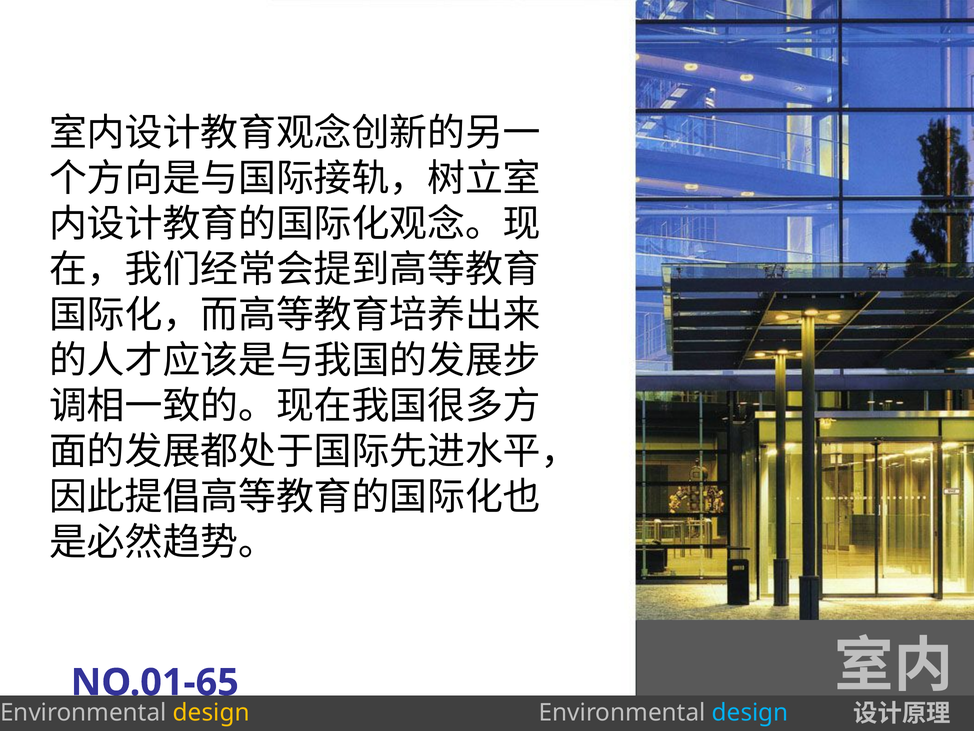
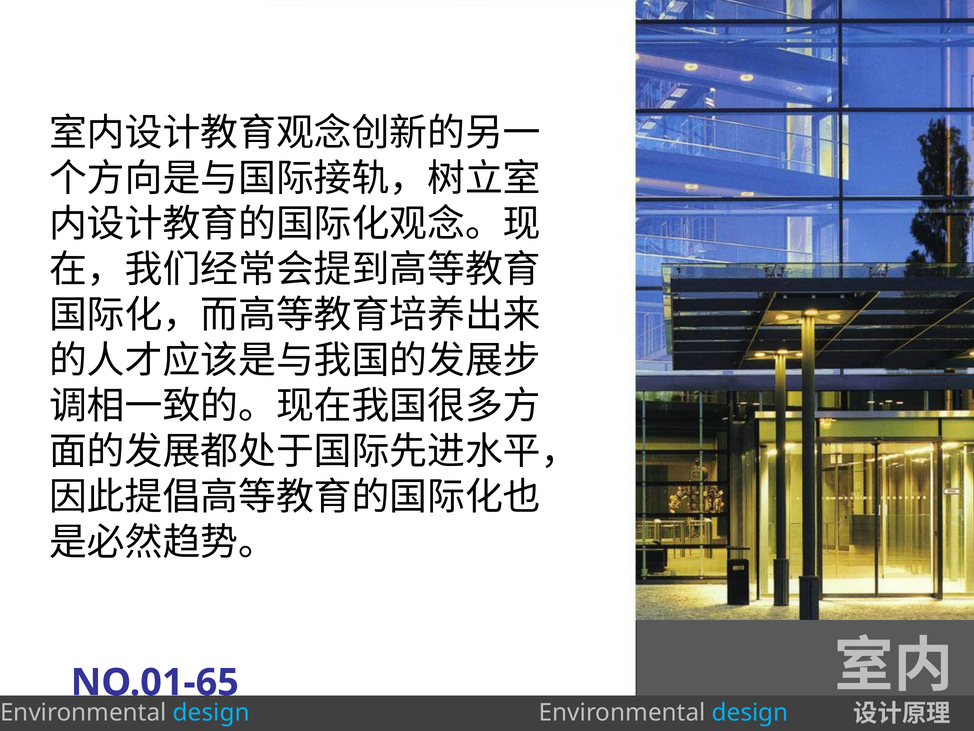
design colour: yellow -> light blue (211, 712)
